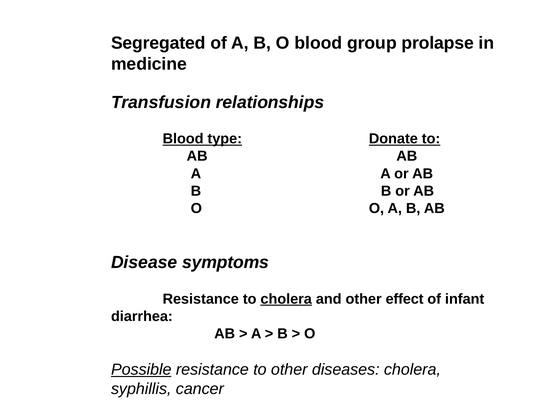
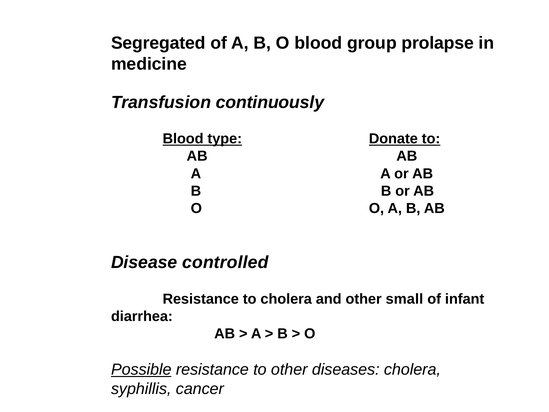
relationships: relationships -> continuously (270, 102)
symptoms: symptoms -> controlled (225, 262)
cholera underline: present -> none (286, 299)
effect: effect -> small (404, 299)
